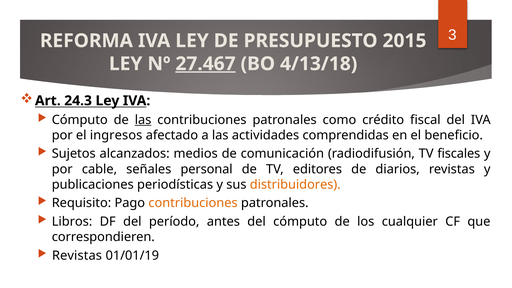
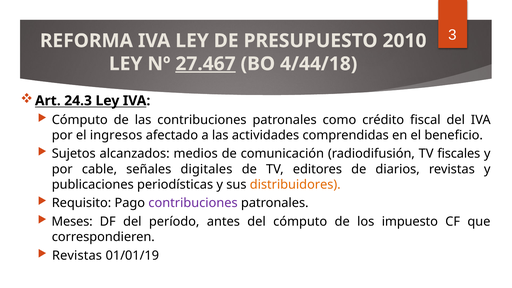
2015: 2015 -> 2010 (405, 41)
4/13/18: 4/13/18 -> 4/44/18 (319, 64)
las underline: present -> none (143, 120)
personal: personal -> digitales (206, 169)
contribuciones colour: orange -> purple (193, 203)
Libros: Libros -> Meses (72, 222)
cualquier: cualquier -> impuesto (410, 222)
